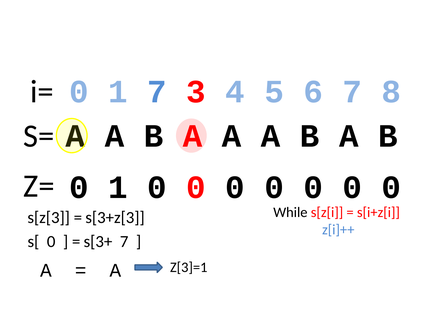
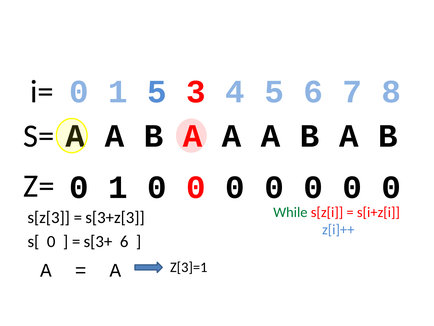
1 7: 7 -> 5 (157, 92)
While colour: black -> green (290, 212)
s[3+ 7: 7 -> 6 (124, 241)
